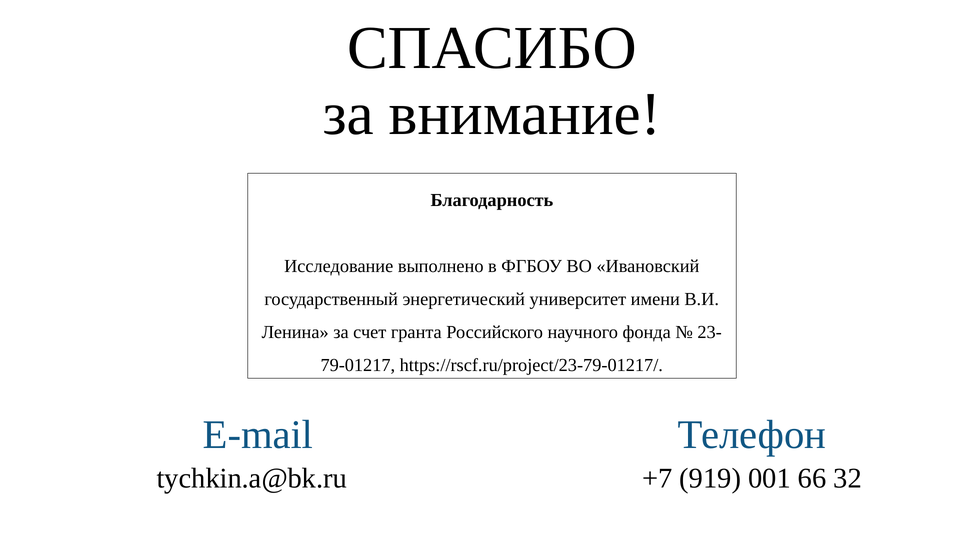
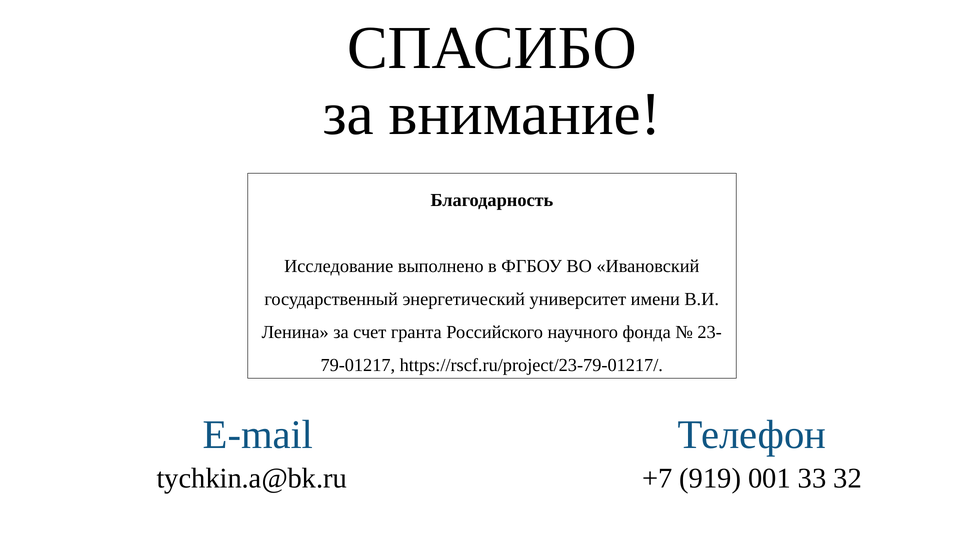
66: 66 -> 33 (812, 479)
